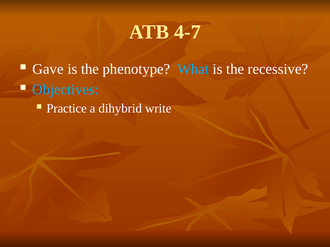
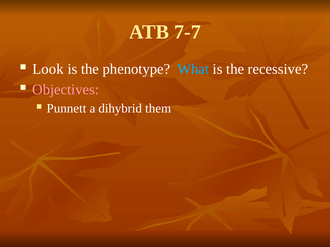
4-7: 4-7 -> 7-7 (187, 32)
Gave: Gave -> Look (48, 69)
Objectives colour: light blue -> pink (66, 90)
Practice: Practice -> Punnett (66, 109)
write: write -> them (158, 109)
